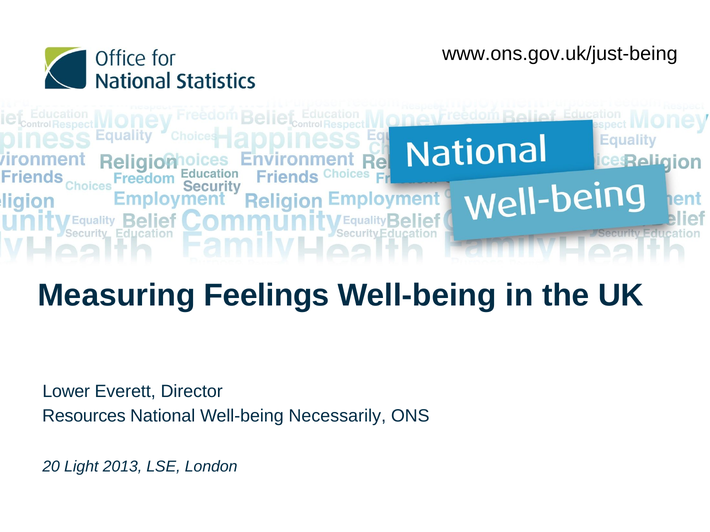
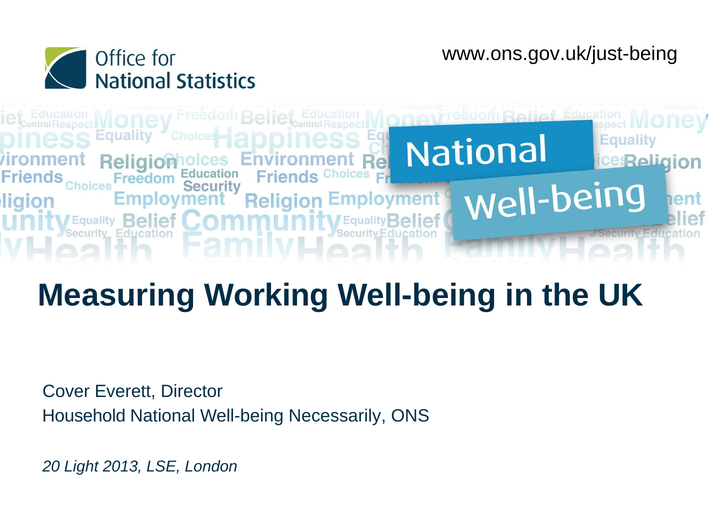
Feelings: Feelings -> Working (267, 296)
Lower: Lower -> Cover (66, 392)
Resources: Resources -> Household (84, 416)
